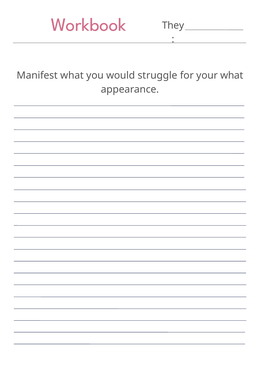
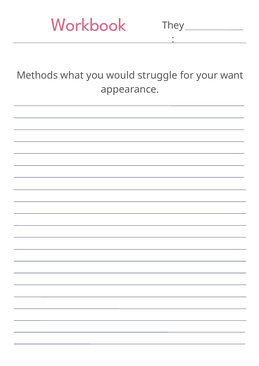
Manifest: Manifest -> Methods (37, 75)
your what: what -> want (232, 75)
